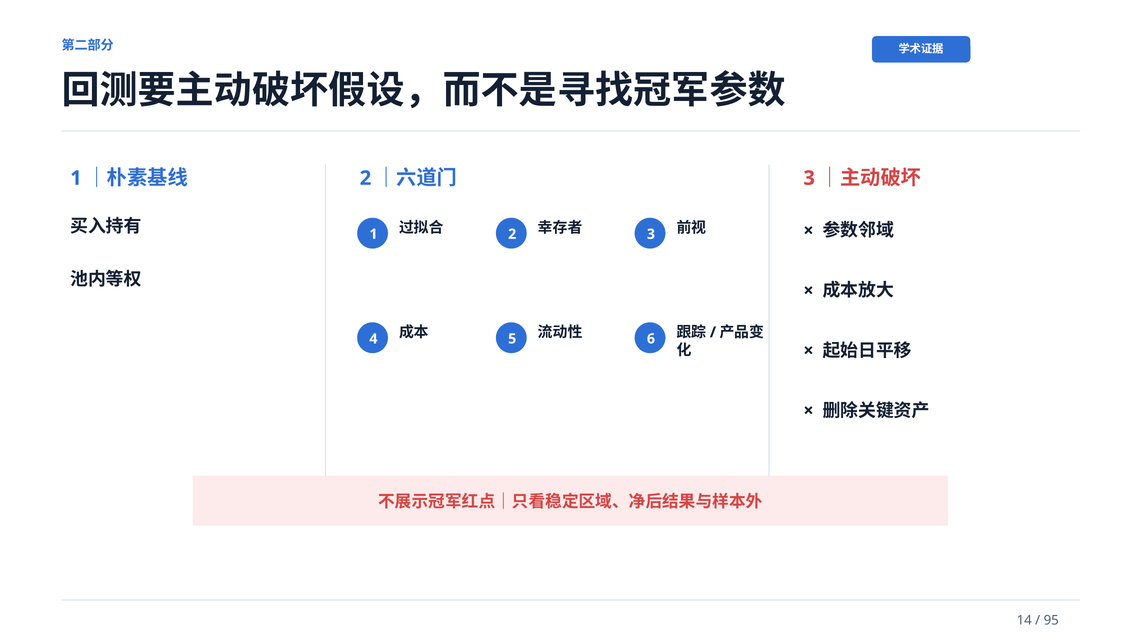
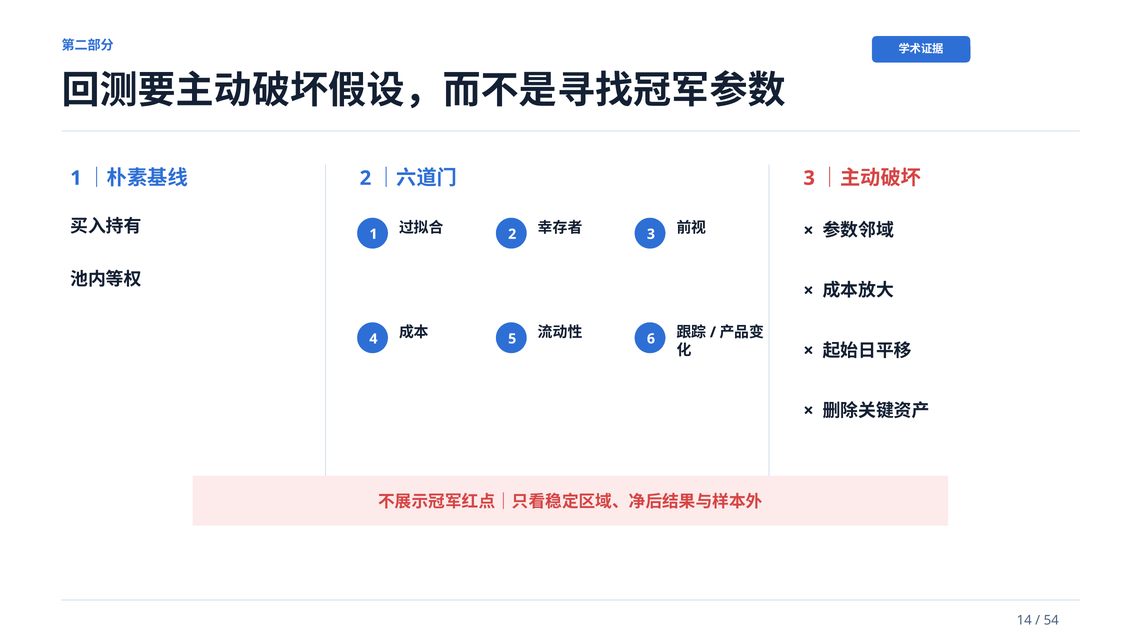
95: 95 -> 54 (1051, 620)
